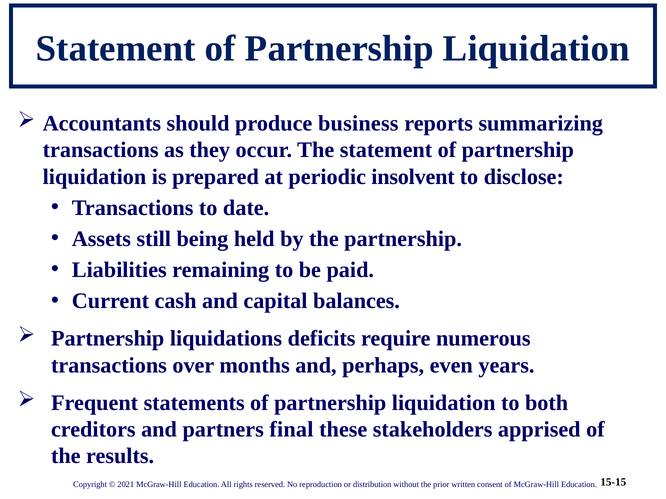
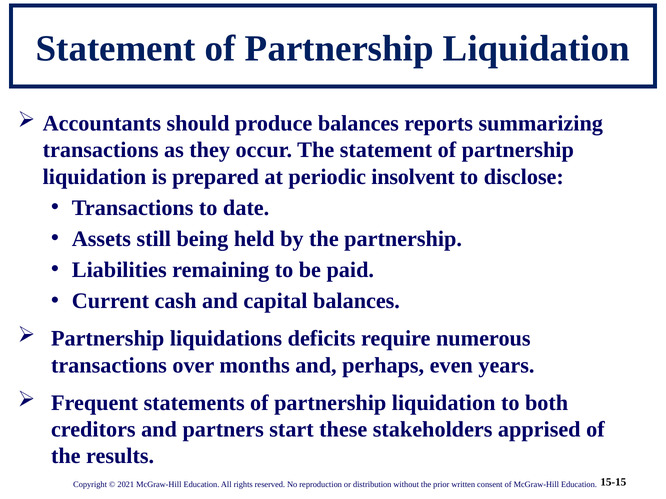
produce business: business -> balances (358, 124)
final: final -> start (292, 430)
